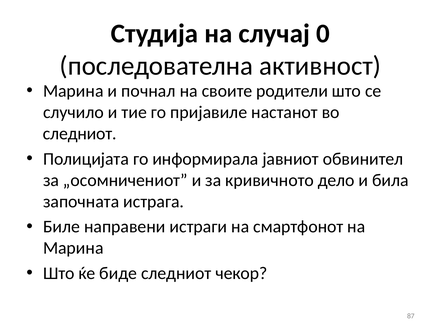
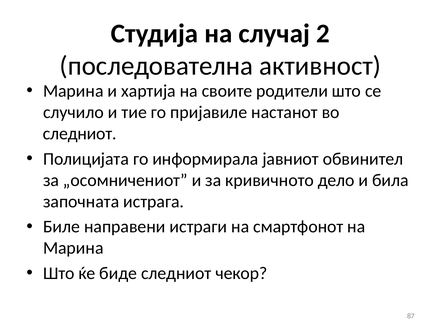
0: 0 -> 2 (323, 33)
почнал: почнал -> хартија (149, 91)
